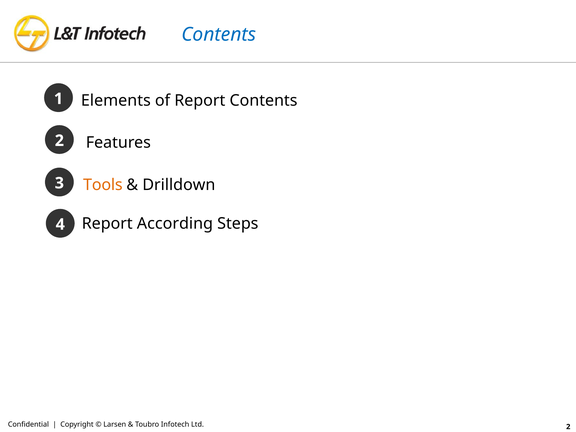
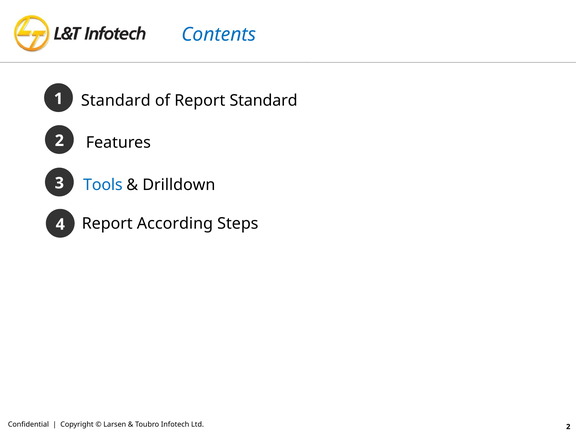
Elements: Elements -> Standard (116, 101)
Report Contents: Contents -> Standard (264, 101)
Tools colour: orange -> blue (103, 185)
